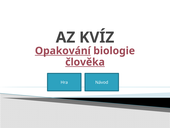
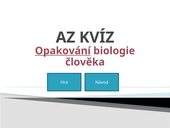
člověka underline: present -> none (85, 62)
